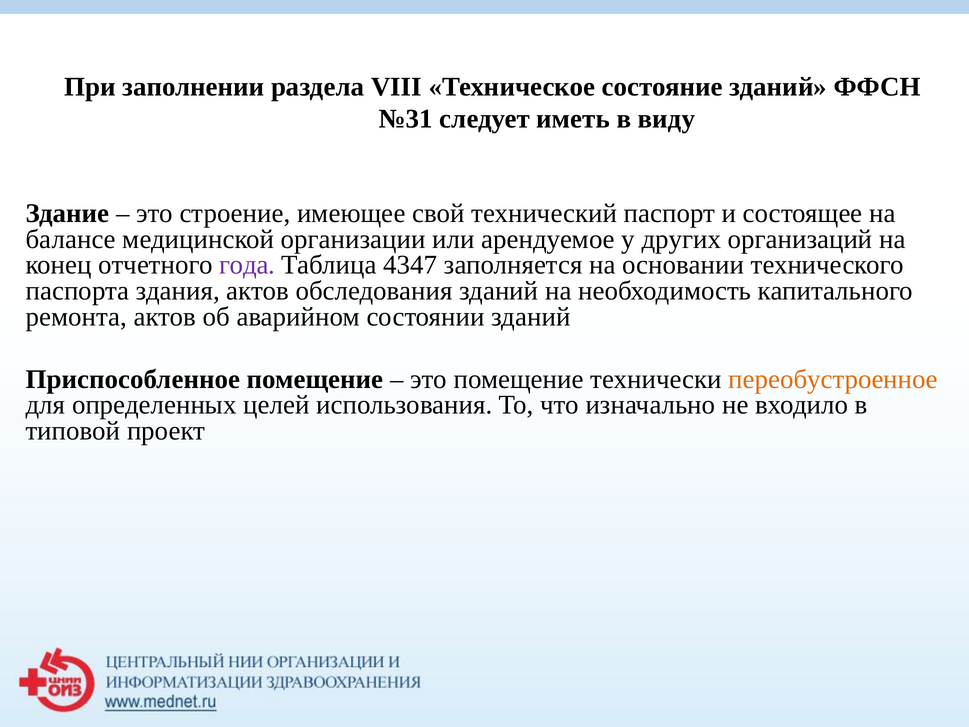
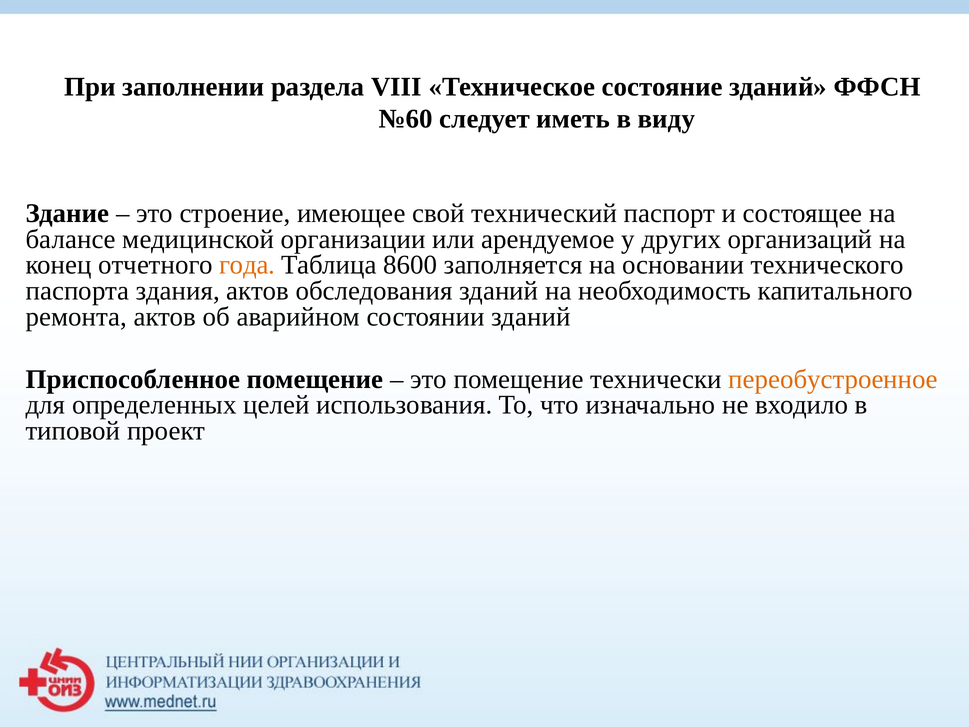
№31: №31 -> №60 (406, 119)
года colour: purple -> orange (247, 265)
4347: 4347 -> 8600 (410, 265)
